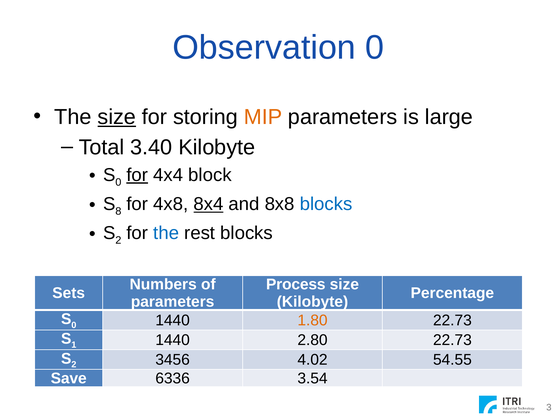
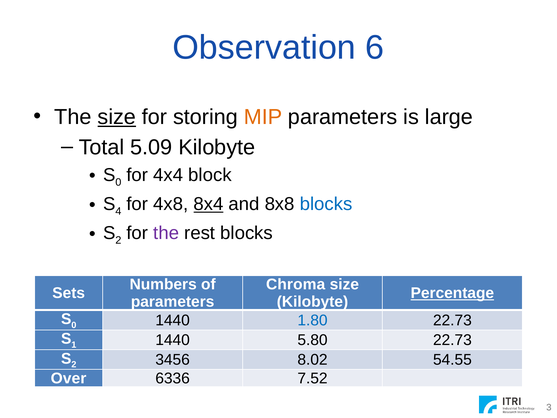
Observation 0: 0 -> 6 (375, 48)
3.40: 3.40 -> 5.09 (151, 147)
for underline: present -> none (137, 175)
8: 8 -> 4 (118, 211)
the colour: blue -> purple (166, 233)
Process: Process -> Chroma (296, 284)
Percentage underline: none -> present (452, 293)
1.80 colour: orange -> blue (313, 320)
2.80: 2.80 -> 5.80 (313, 340)
4.02: 4.02 -> 8.02 (313, 360)
Save: Save -> Over (69, 378)
3.54: 3.54 -> 7.52 (313, 378)
